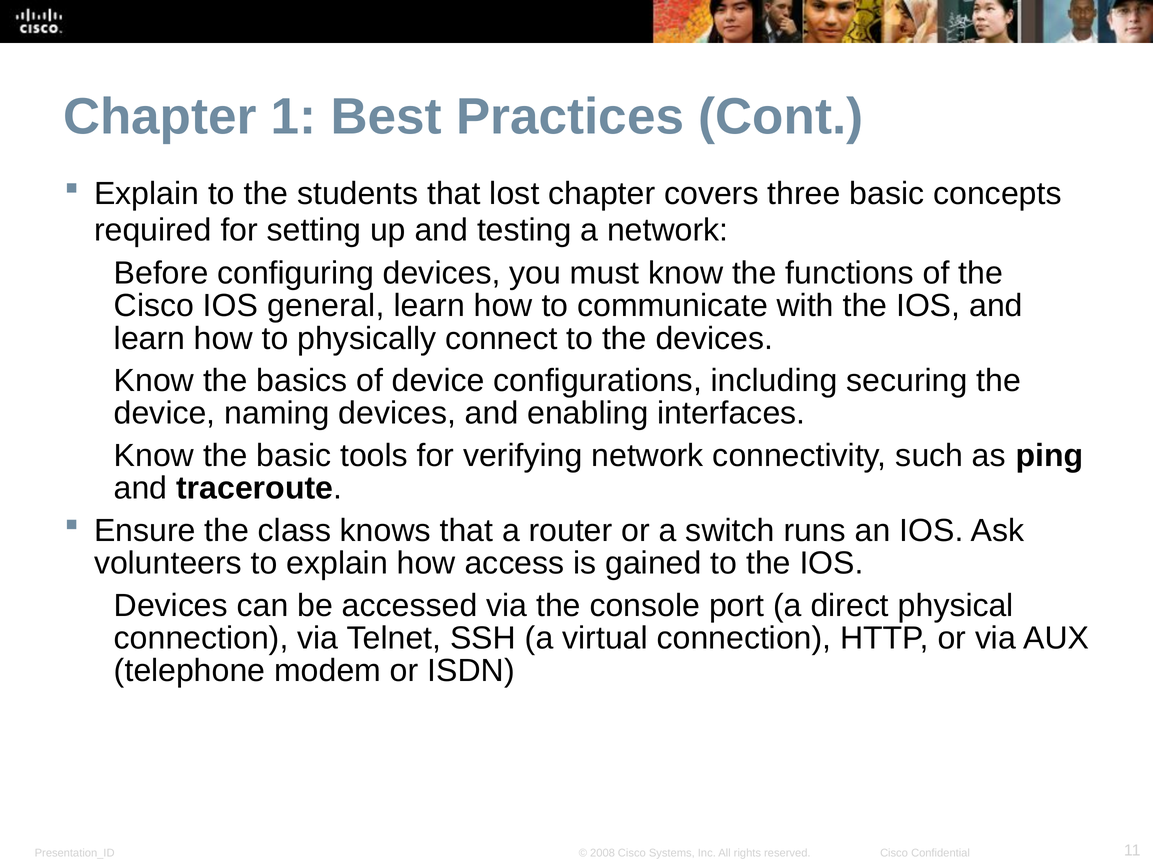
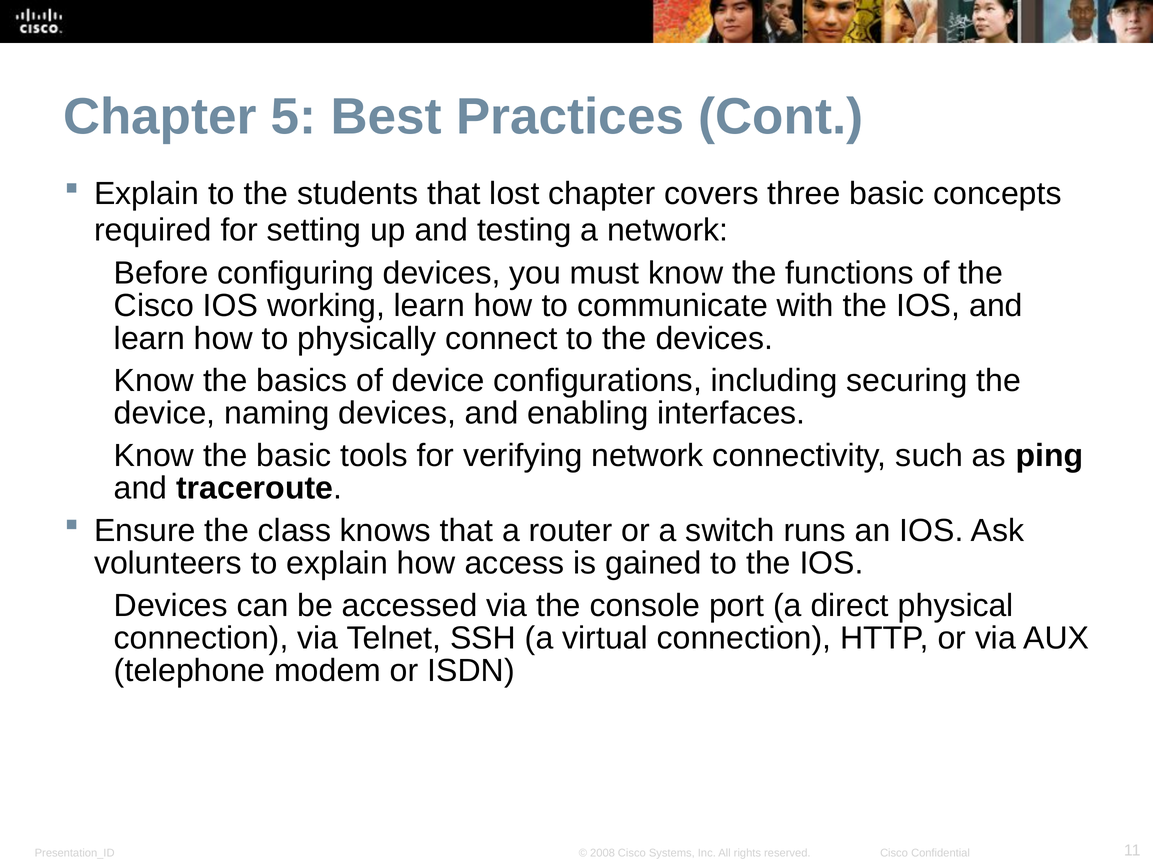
1: 1 -> 5 (294, 117)
general: general -> working (326, 306)
